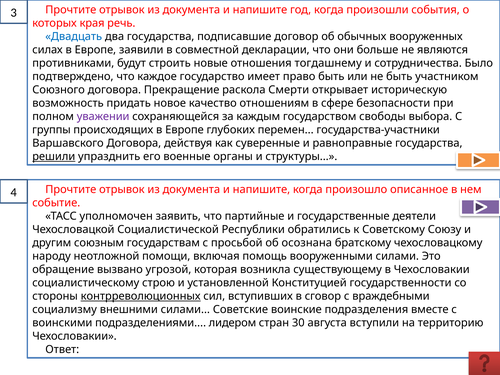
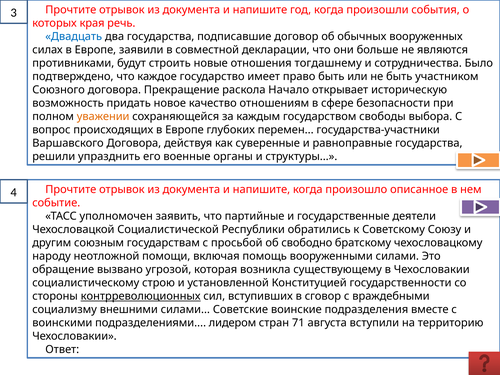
Смерти: Смерти -> Начало (289, 90)
уважении colour: purple -> orange (103, 116)
группы: группы -> вопрос (51, 130)
решили underline: present -> none (54, 156)
осознана: осознана -> свободно (307, 243)
30: 30 -> 71 (298, 323)
